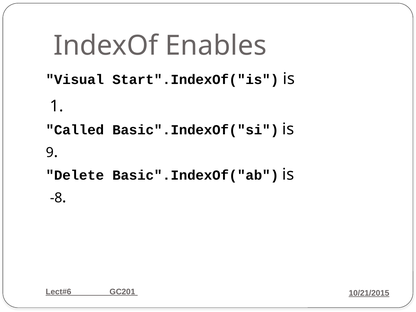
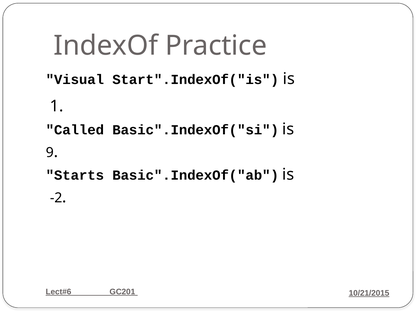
Enables: Enables -> Practice (216, 46)
Delete: Delete -> Starts (75, 175)
-8: -8 -> -2 (56, 198)
